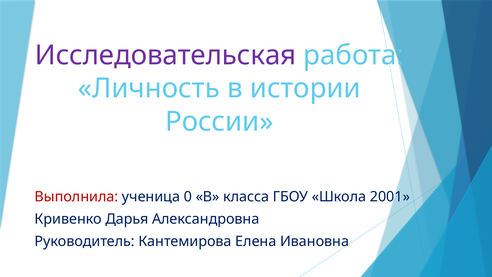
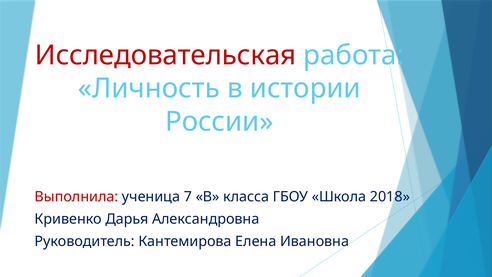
Исследовательская colour: purple -> red (166, 55)
0: 0 -> 7 (188, 196)
2001: 2001 -> 2018 (390, 196)
